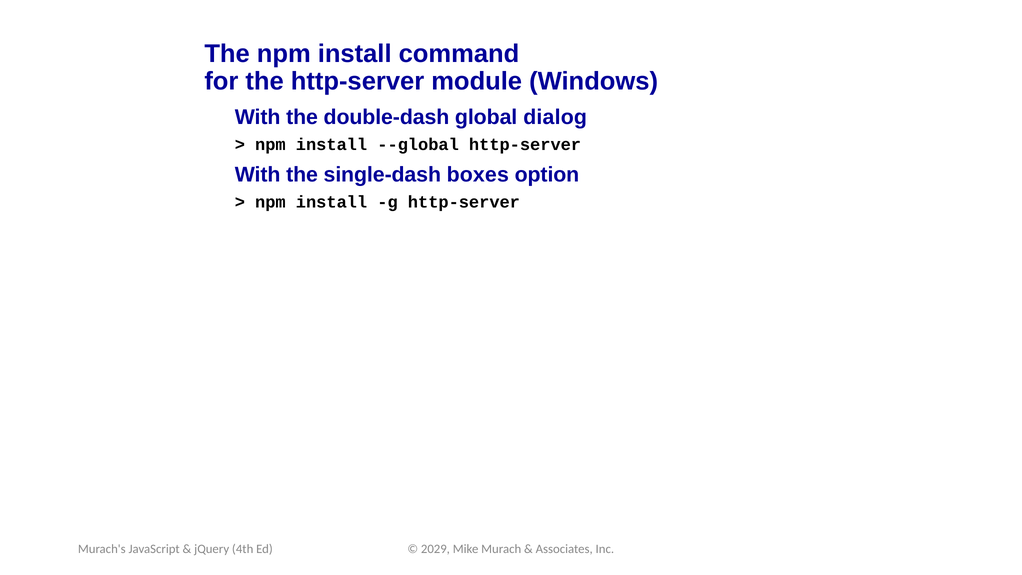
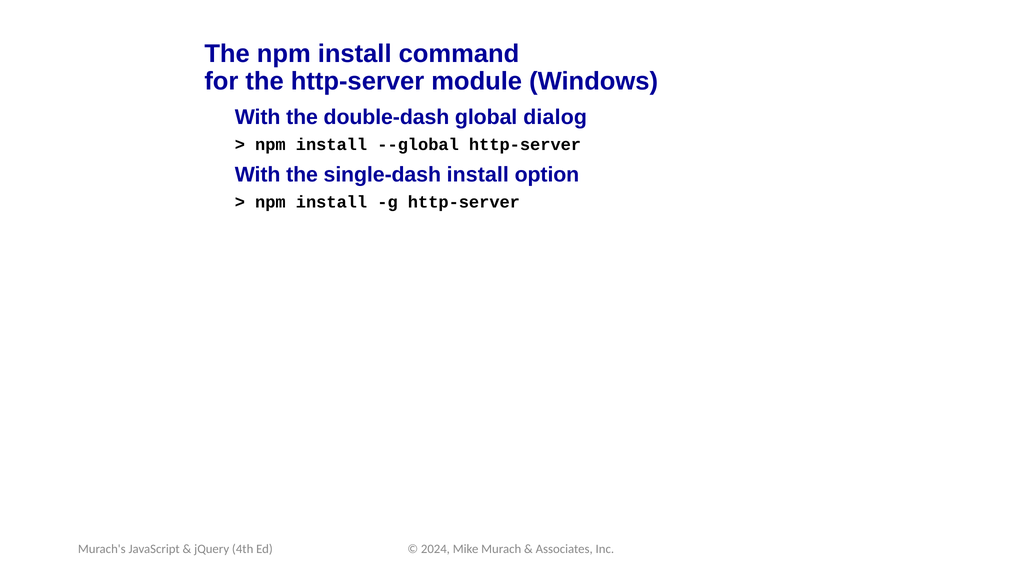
single-dash boxes: boxes -> install (478, 175)
2029: 2029 -> 2024 (435, 549)
